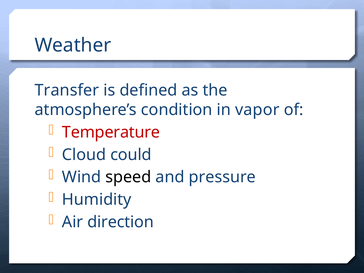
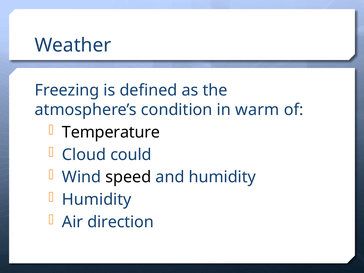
Transfer: Transfer -> Freezing (67, 90)
vapor: vapor -> warm (257, 110)
Temperature colour: red -> black (111, 132)
and pressure: pressure -> humidity (222, 177)
